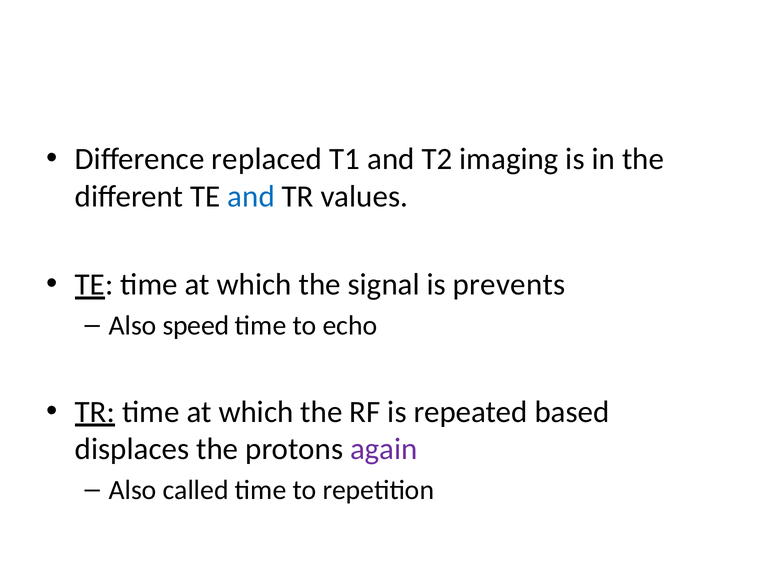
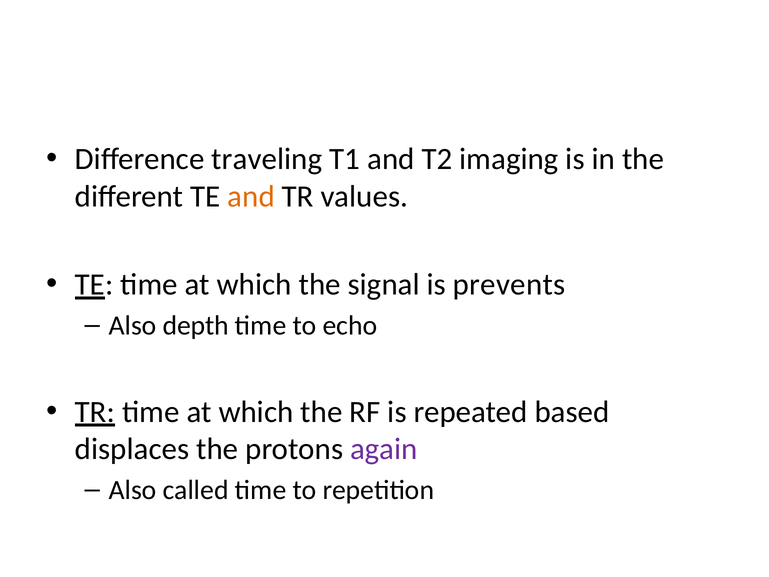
replaced: replaced -> traveling (267, 159)
and colour: blue -> orange (251, 196)
speed: speed -> depth (196, 325)
